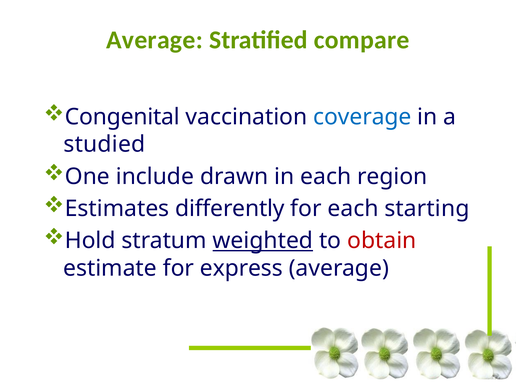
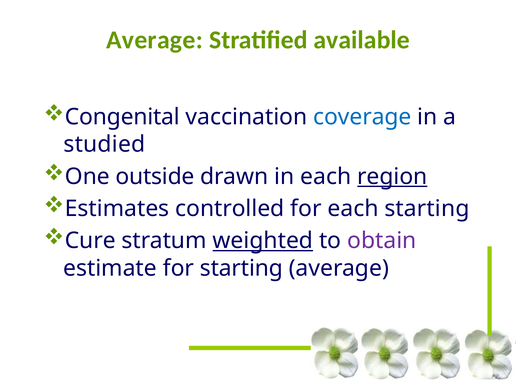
compare: compare -> available (362, 40)
include: include -> outside (155, 176)
region underline: none -> present (392, 176)
differently: differently -> controlled (230, 209)
Hold: Hold -> Cure (90, 241)
obtain colour: red -> purple (382, 241)
for express: express -> starting (241, 268)
